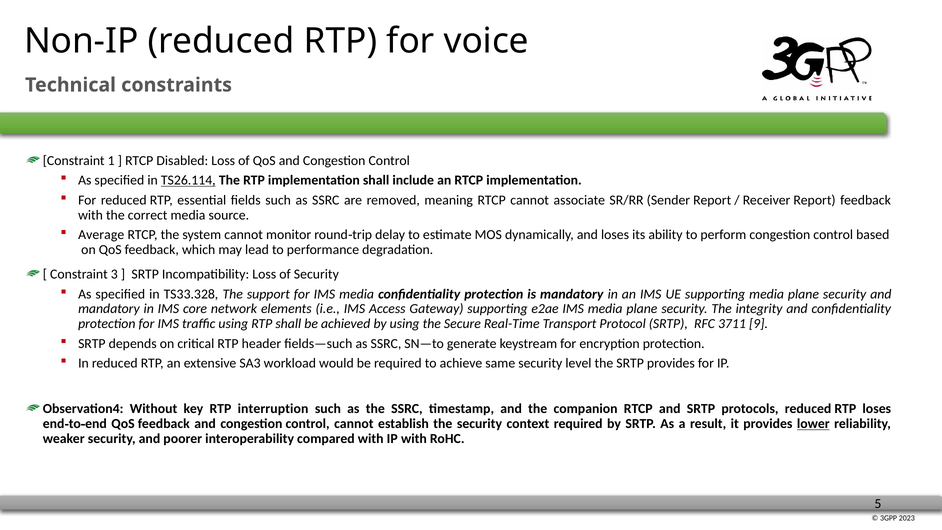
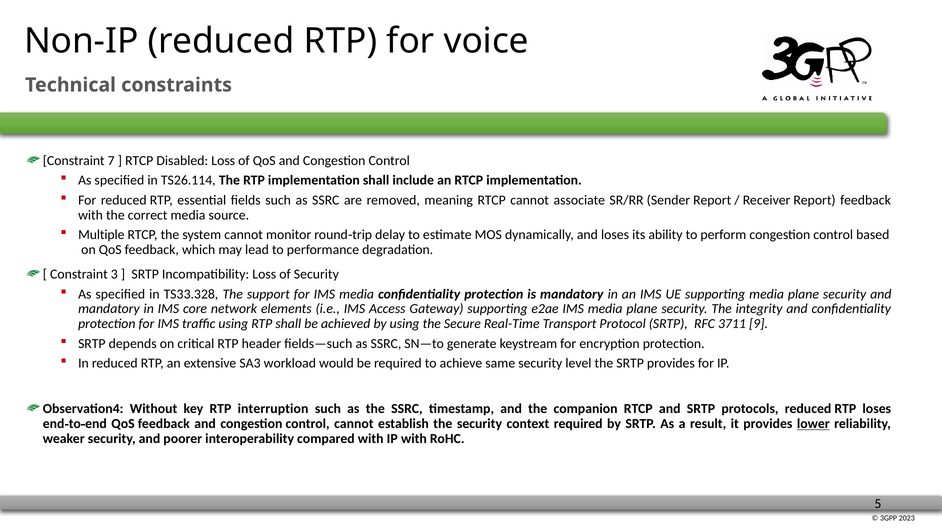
1: 1 -> 7 (111, 161)
TS26.114 underline: present -> none (188, 180)
Average: Average -> Multiple (101, 235)
